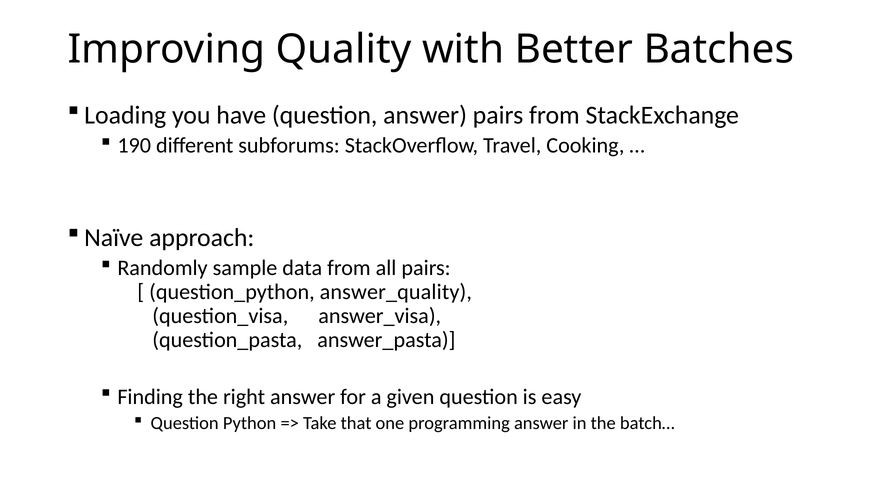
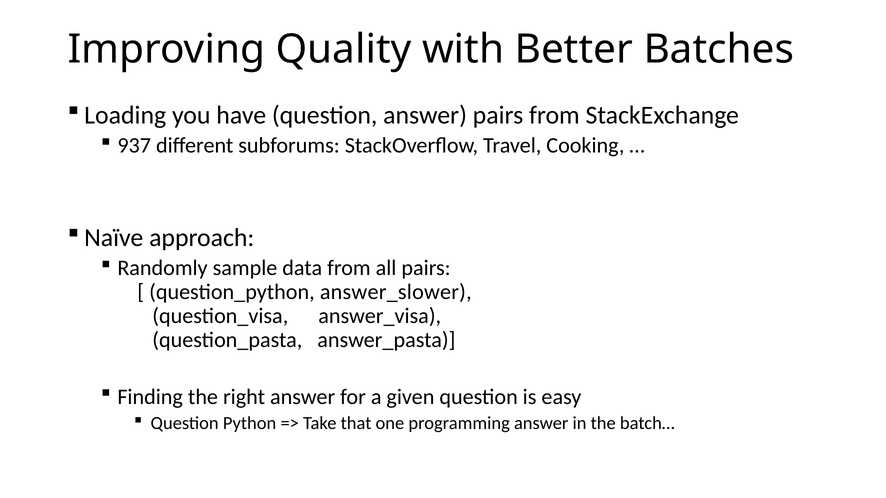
190: 190 -> 937 (134, 146)
answer_quality: answer_quality -> answer_slower (396, 292)
